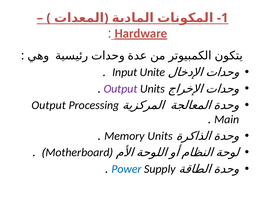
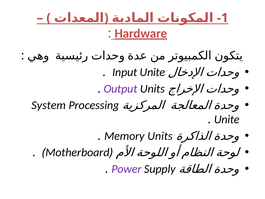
Output: Output -> System (49, 105)
Main: Main -> Unite (227, 119)
Power colour: blue -> purple (127, 169)
